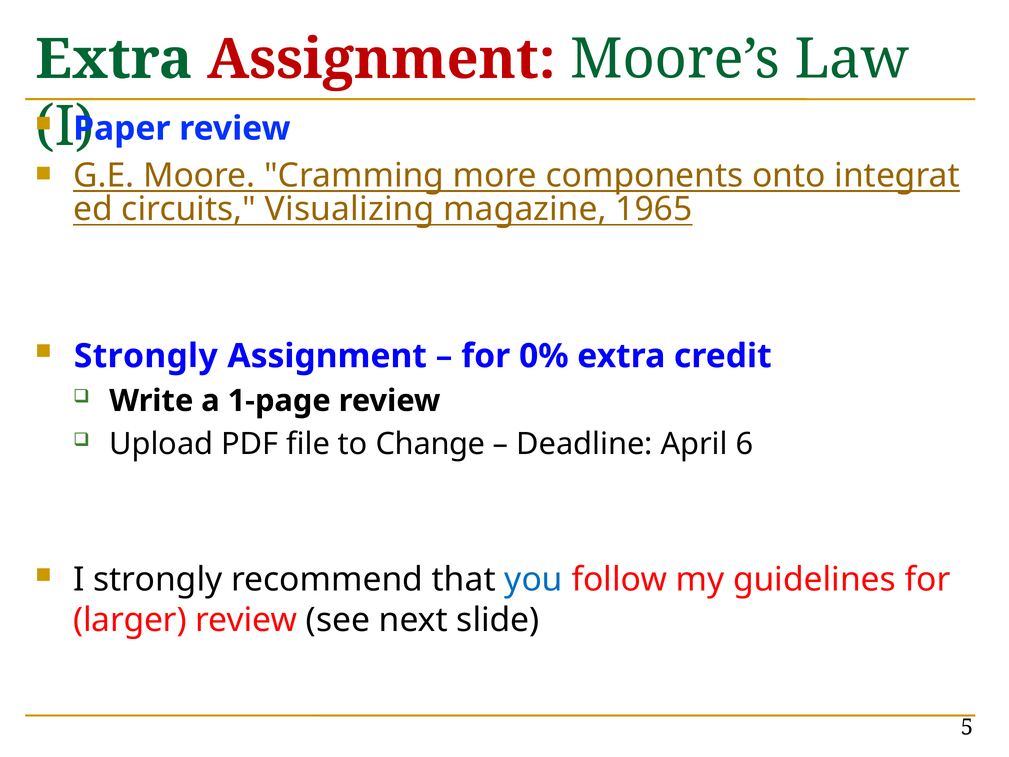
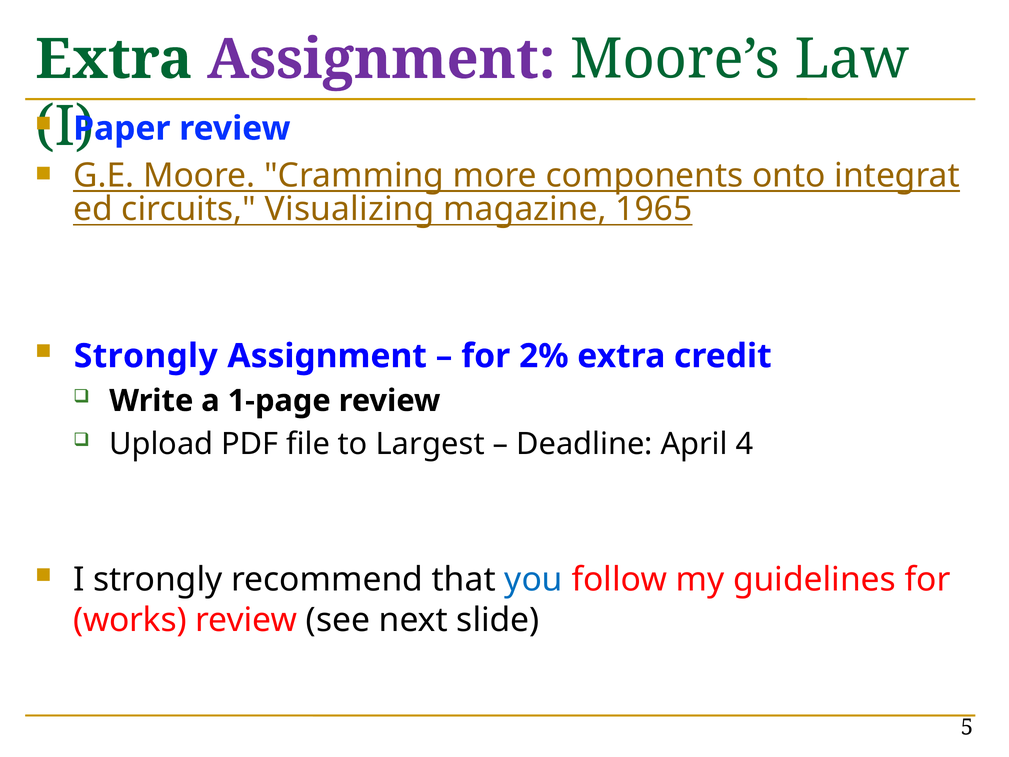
Assignment colour: red -> purple (381, 59)
0%: 0% -> 2% (544, 356)
Change: Change -> Largest (430, 444)
6: 6 -> 4 (745, 444)
larger: larger -> works (130, 620)
